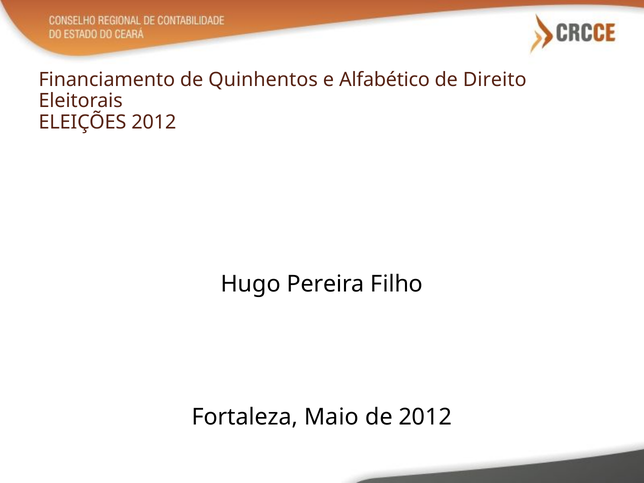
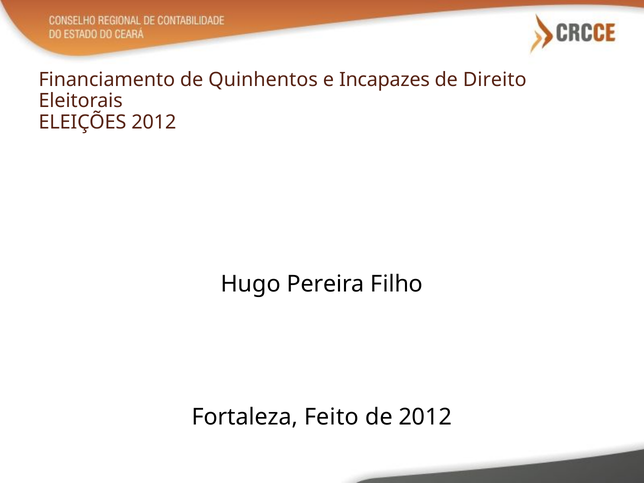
Alfabético: Alfabético -> Incapazes (385, 80)
Maio: Maio -> Feito (331, 417)
